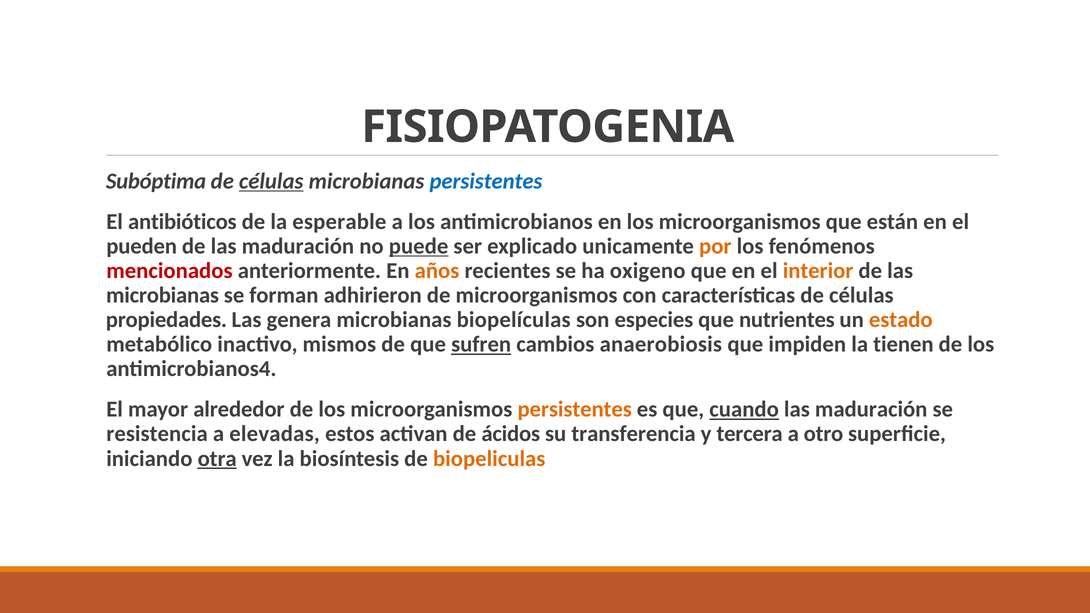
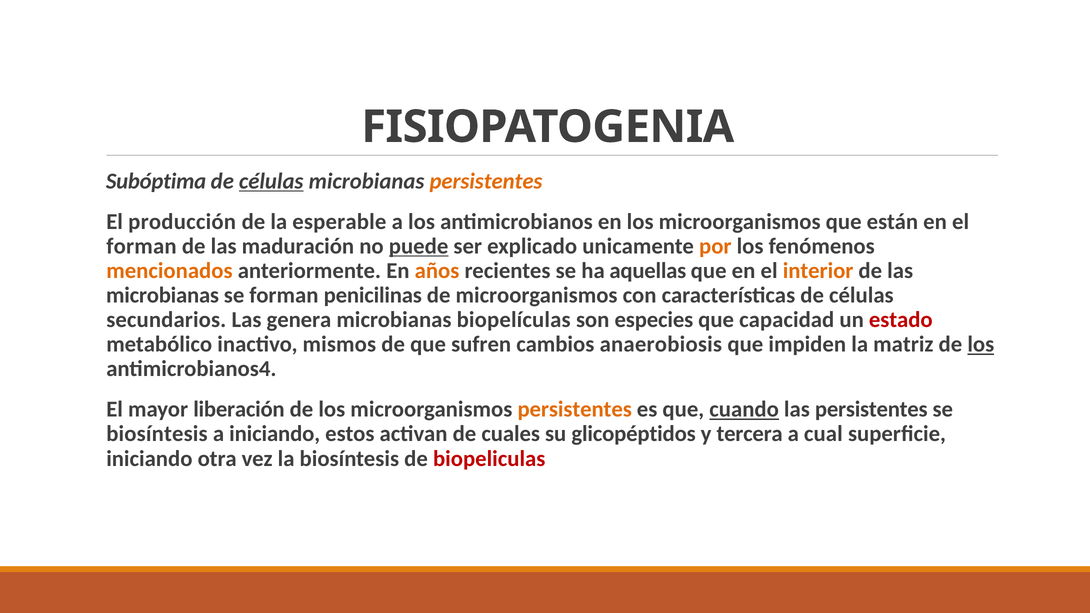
persistentes colour: blue -> orange (486, 181)
antibióticos: antibióticos -> producción (182, 222)
pueden: pueden -> forman (141, 246)
mencionados colour: red -> orange (169, 271)
oxigeno: oxigeno -> aquellas (648, 271)
adhirieron: adhirieron -> penicilinas (373, 295)
propiedades: propiedades -> secundarios (166, 320)
nutrientes: nutrientes -> capacidad (787, 320)
estado colour: orange -> red (901, 320)
sufren underline: present -> none (481, 345)
tienen: tienen -> matriz (903, 345)
los underline: none -> present (981, 345)
alrededor: alrededor -> liberación (239, 410)
maduración: maduración -> persistentes (871, 410)
resistencia: resistencia -> biosíntesis (157, 434)
a elevadas: elevadas -> iniciando (275, 434)
ácidos: ácidos -> cuales (511, 434)
transferencia: transferencia -> glicopéptidos (634, 434)
otro: otro -> cual (823, 434)
otra underline: present -> none (217, 459)
biopeliculas colour: orange -> red (489, 459)
